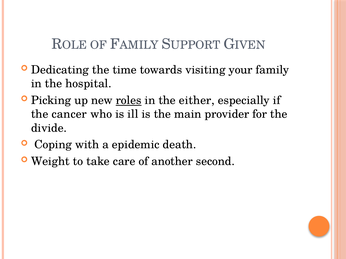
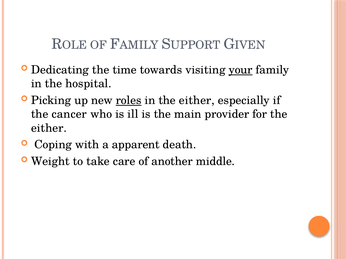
your underline: none -> present (241, 70)
divide: divide -> either (49, 128)
epidemic: epidemic -> apparent (136, 145)
second: second -> middle (215, 162)
